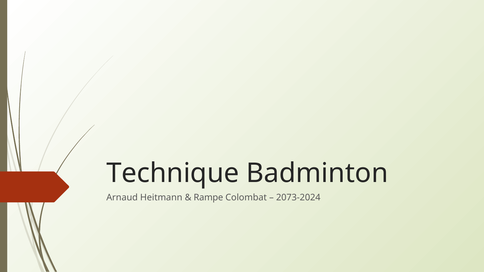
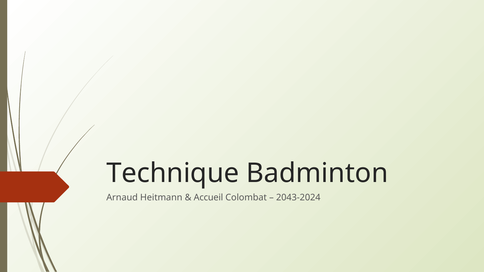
Rampe: Rampe -> Accueil (208, 198)
2073-2024: 2073-2024 -> 2043-2024 (298, 198)
